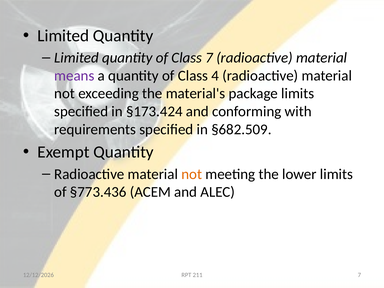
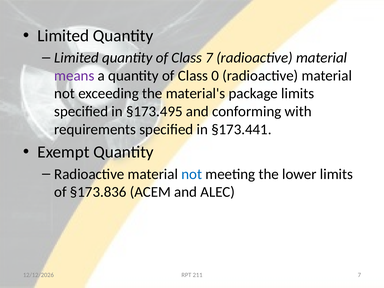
4: 4 -> 0 (215, 76)
§173.424: §173.424 -> §173.495 (154, 111)
§682.509: §682.509 -> §173.441 (241, 129)
not colour: orange -> blue (192, 174)
§773.436: §773.436 -> §173.836 (98, 192)
